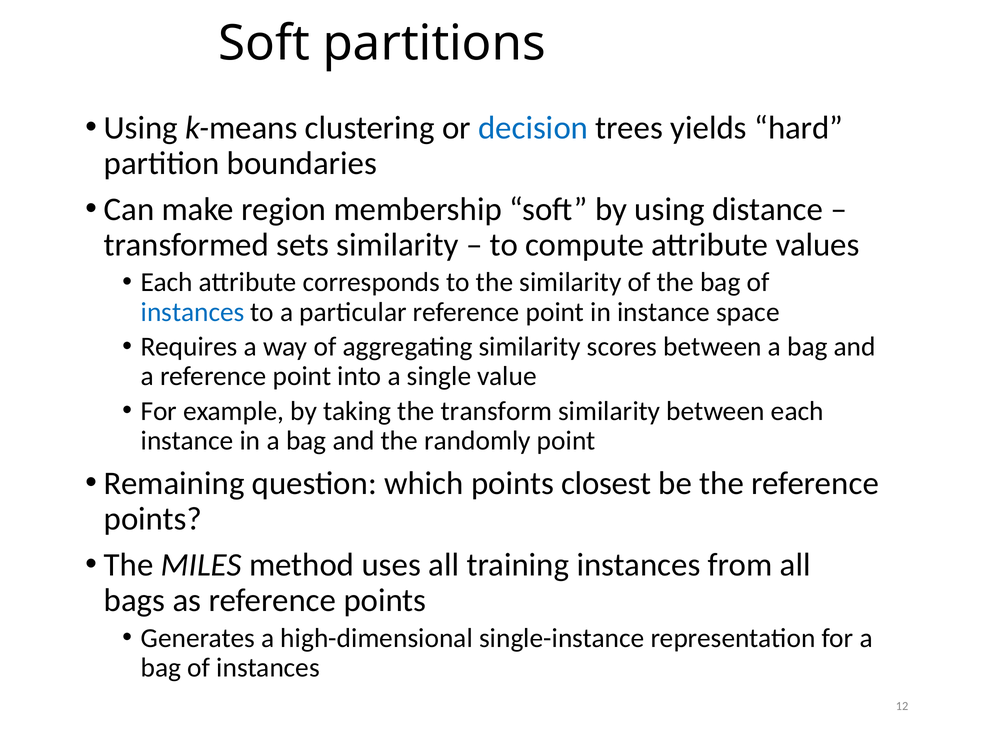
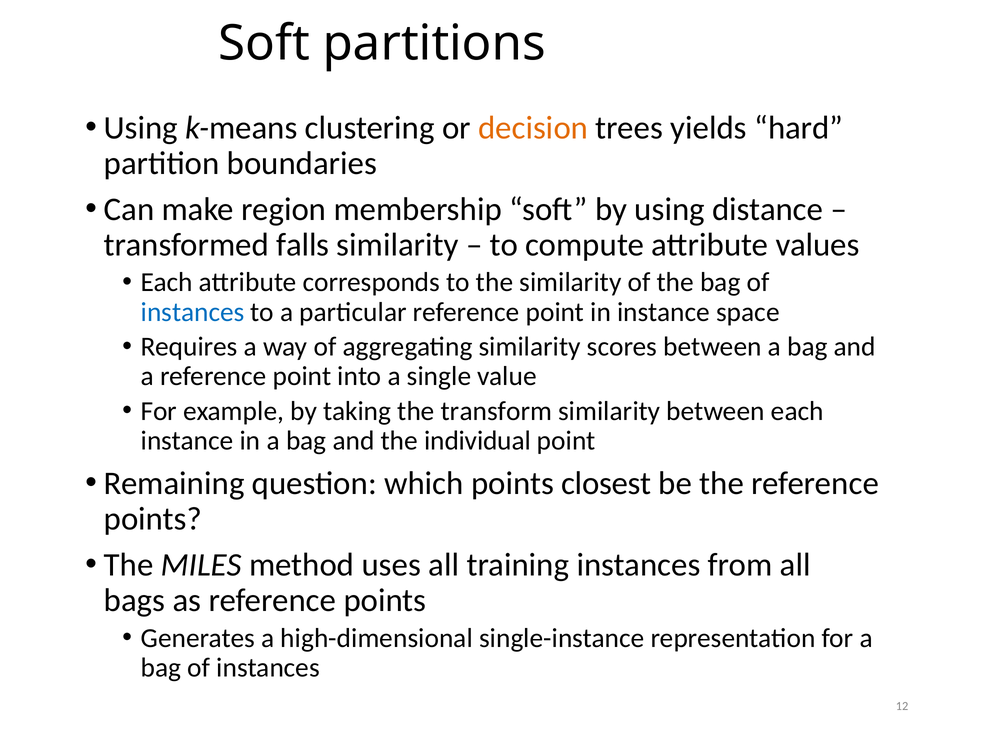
decision colour: blue -> orange (533, 128)
sets: sets -> falls (303, 245)
randomly: randomly -> individual (478, 440)
